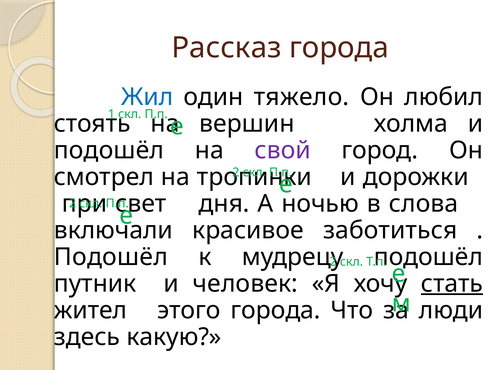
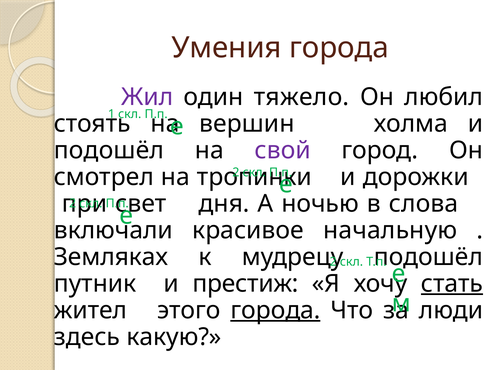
Рассказ: Рассказ -> Умения (227, 48)
Жил colour: blue -> purple (147, 97)
заботиться: заботиться -> начальную (390, 231)
Подошёл: Подошёл -> Земляках (111, 257)
человек: человек -> престиж (245, 284)
города underline: none -> present (275, 311)
